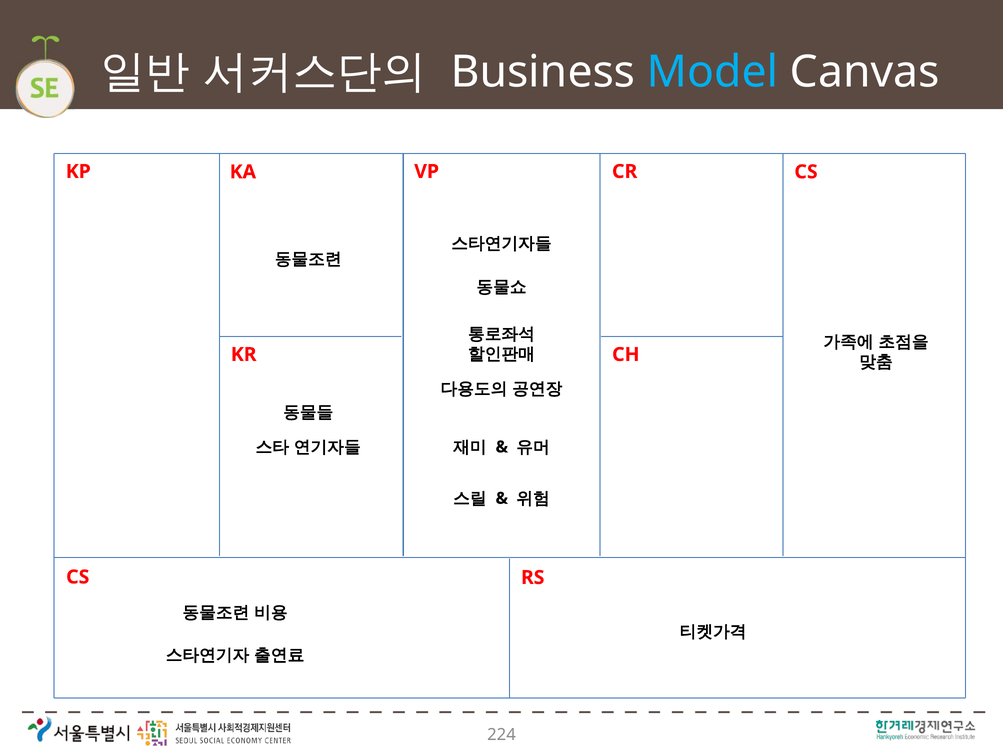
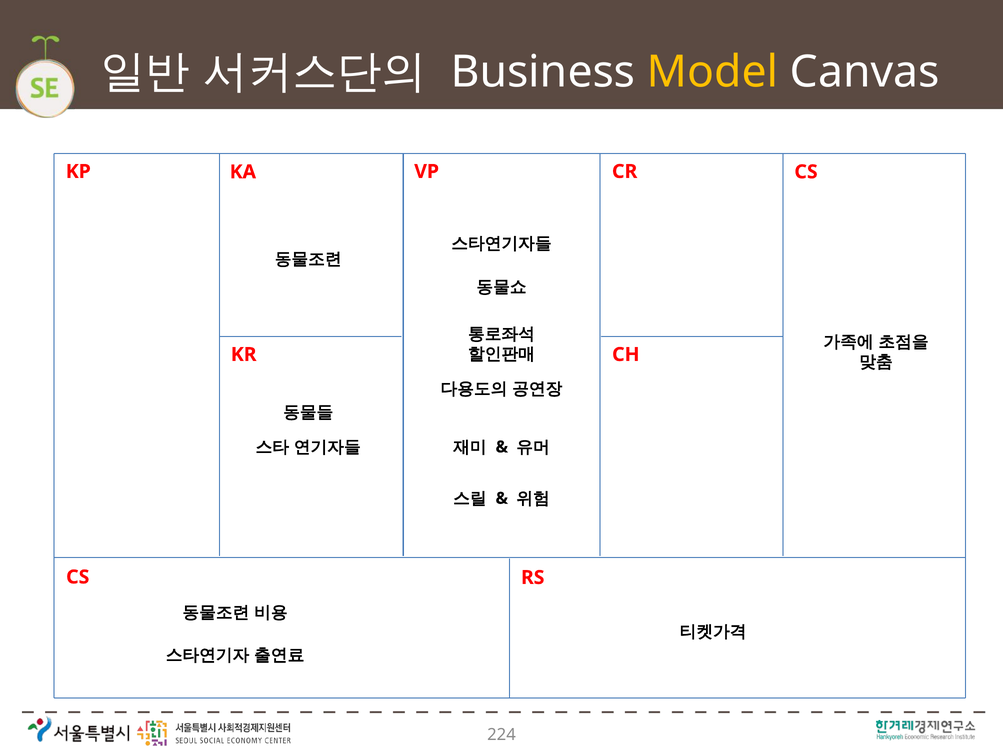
Model colour: light blue -> yellow (713, 72)
